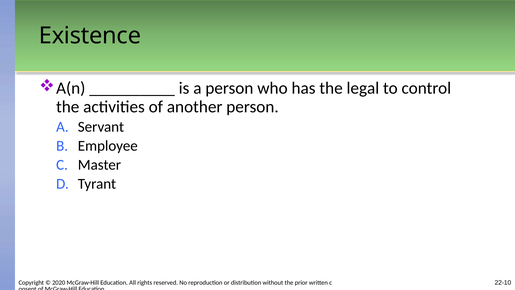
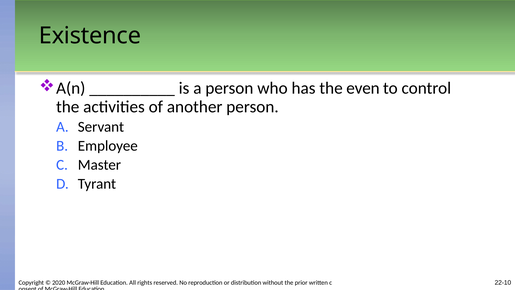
legal: legal -> even (363, 88)
